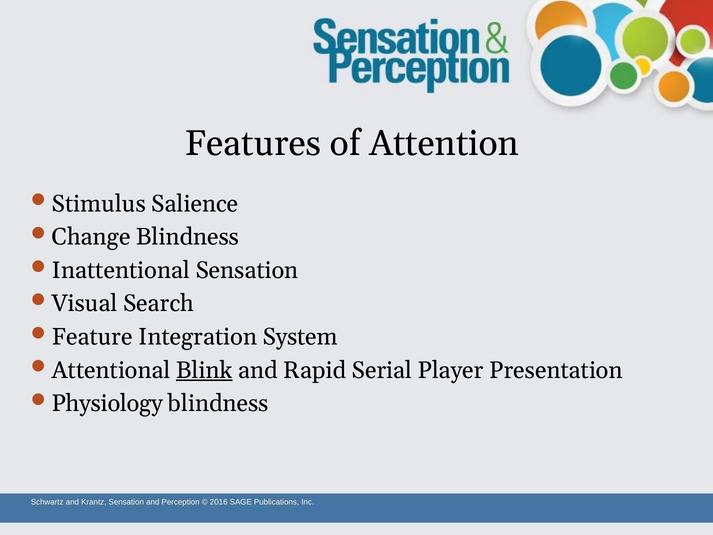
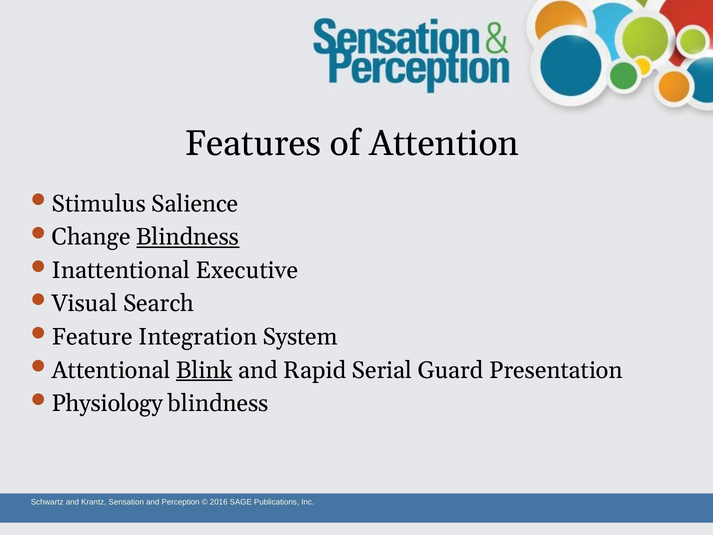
Blindness underline: none -> present (188, 237)
Inattentional Sensation: Sensation -> Executive (247, 270)
Player: Player -> Guard (451, 370)
